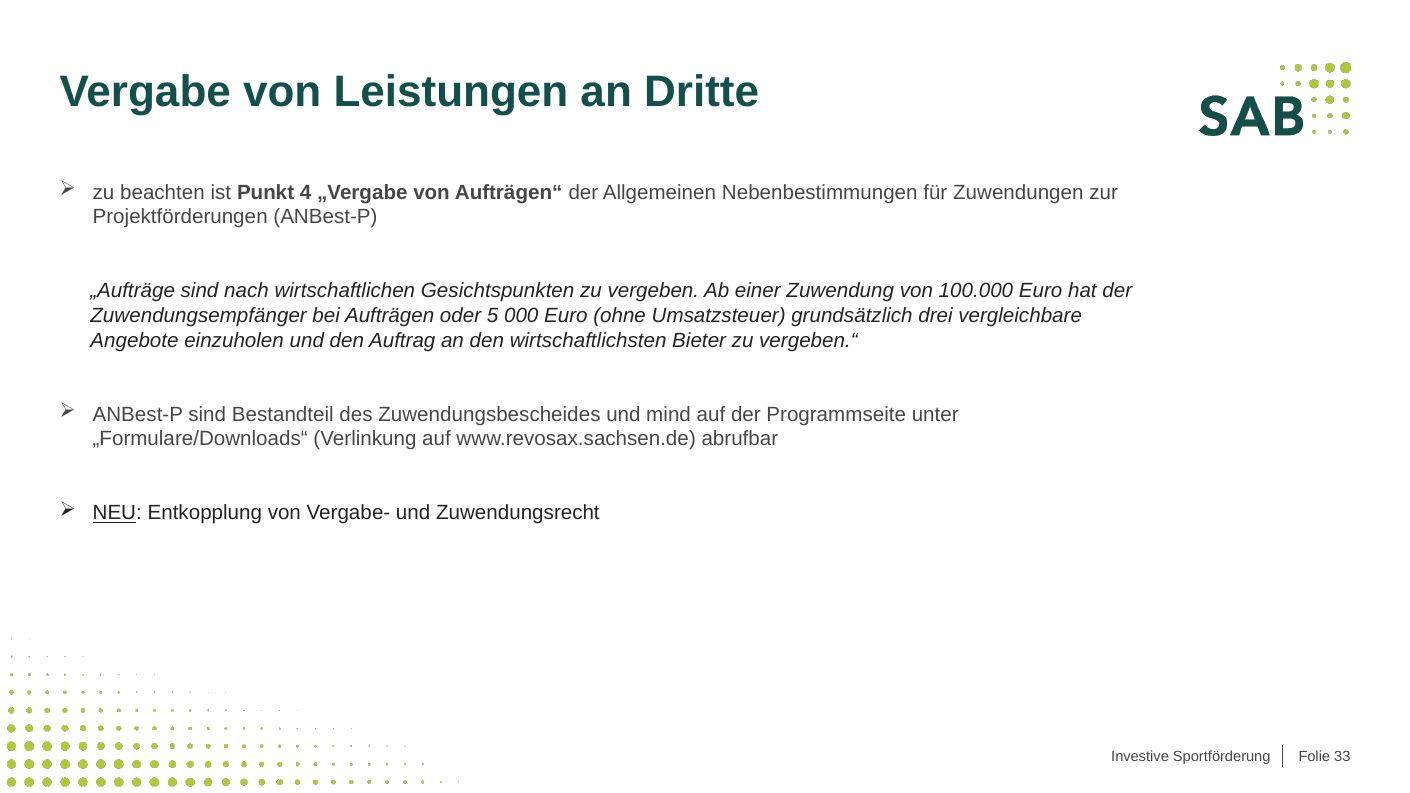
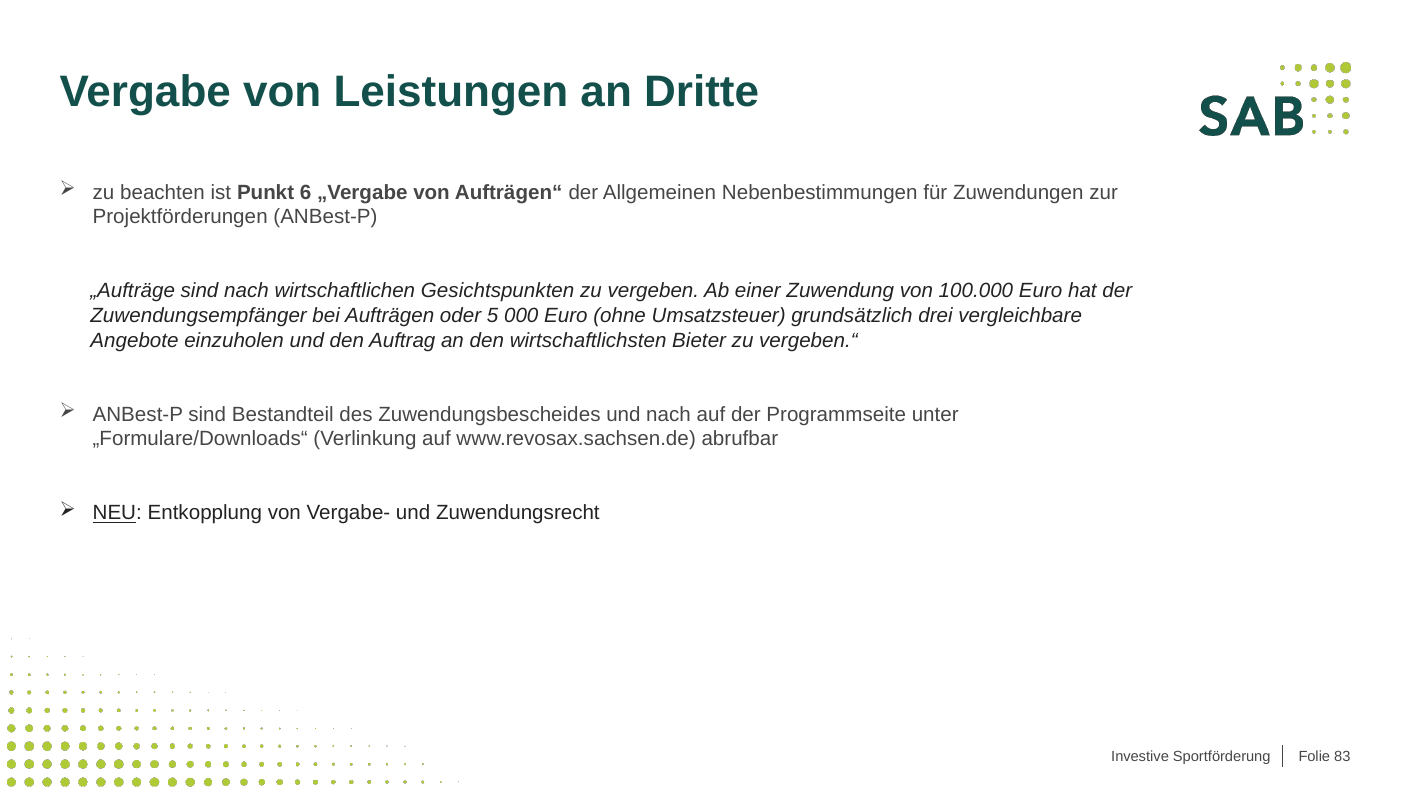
4: 4 -> 6 (306, 192)
und mind: mind -> nach (669, 414)
33: 33 -> 83 (1342, 757)
